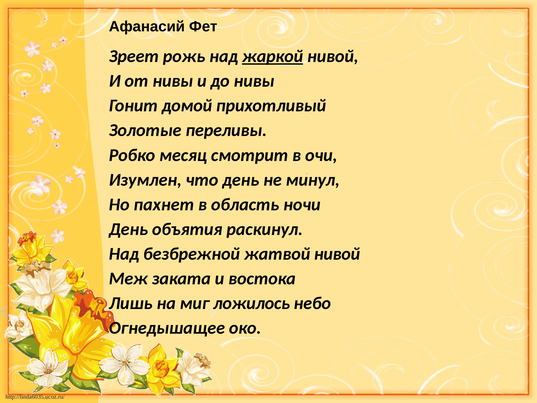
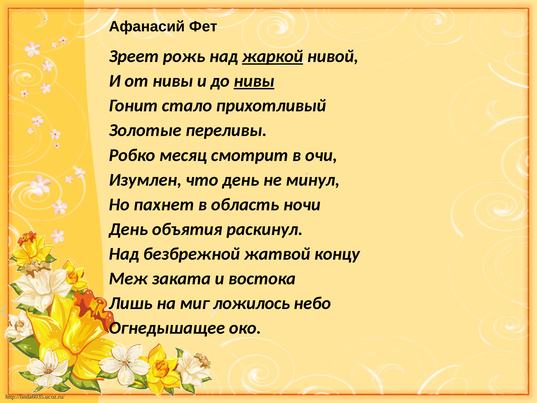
нивы underline: none -> present (254, 81)
домой: домой -> стало (187, 106)
жатвой нивой: нивой -> концу (337, 254)
